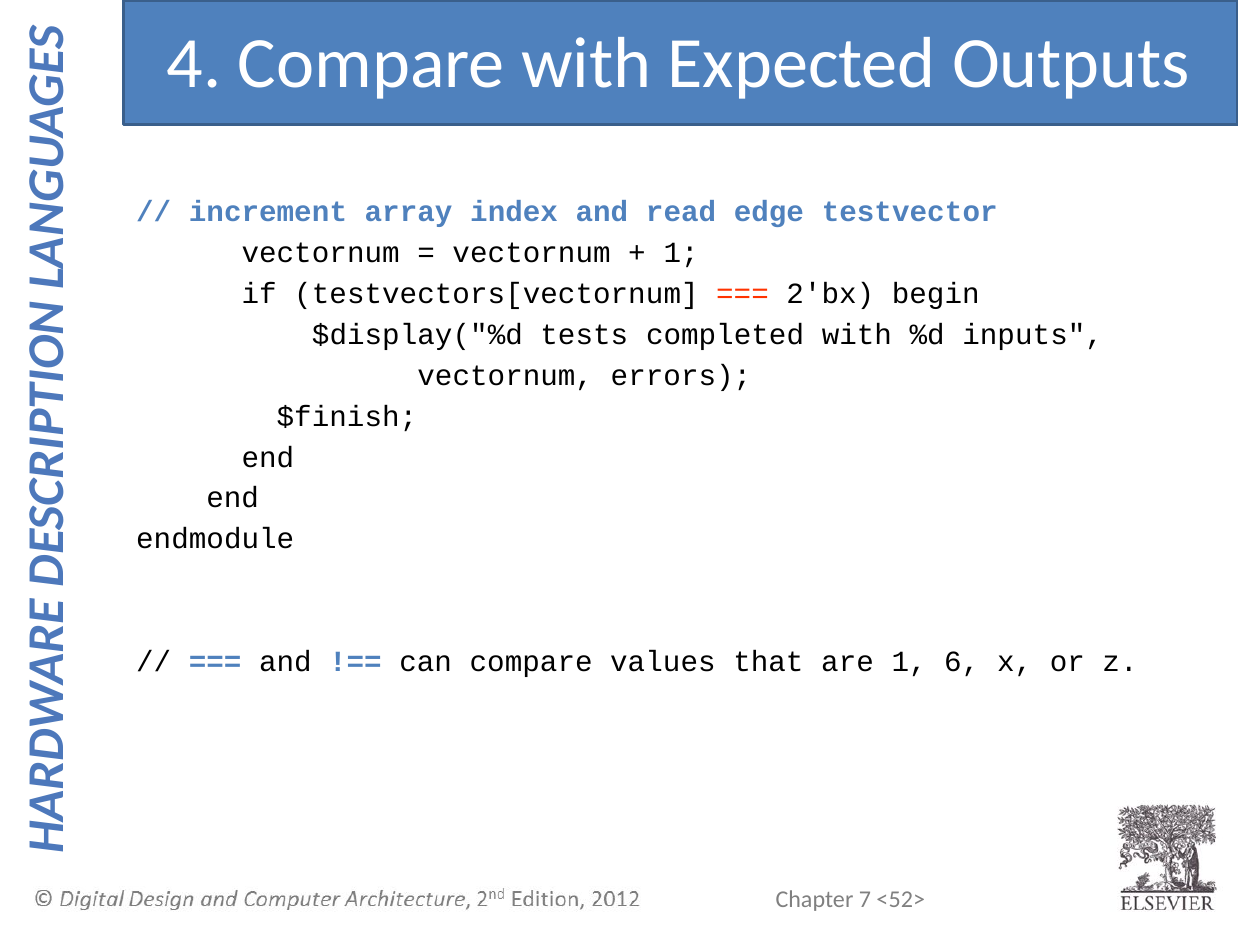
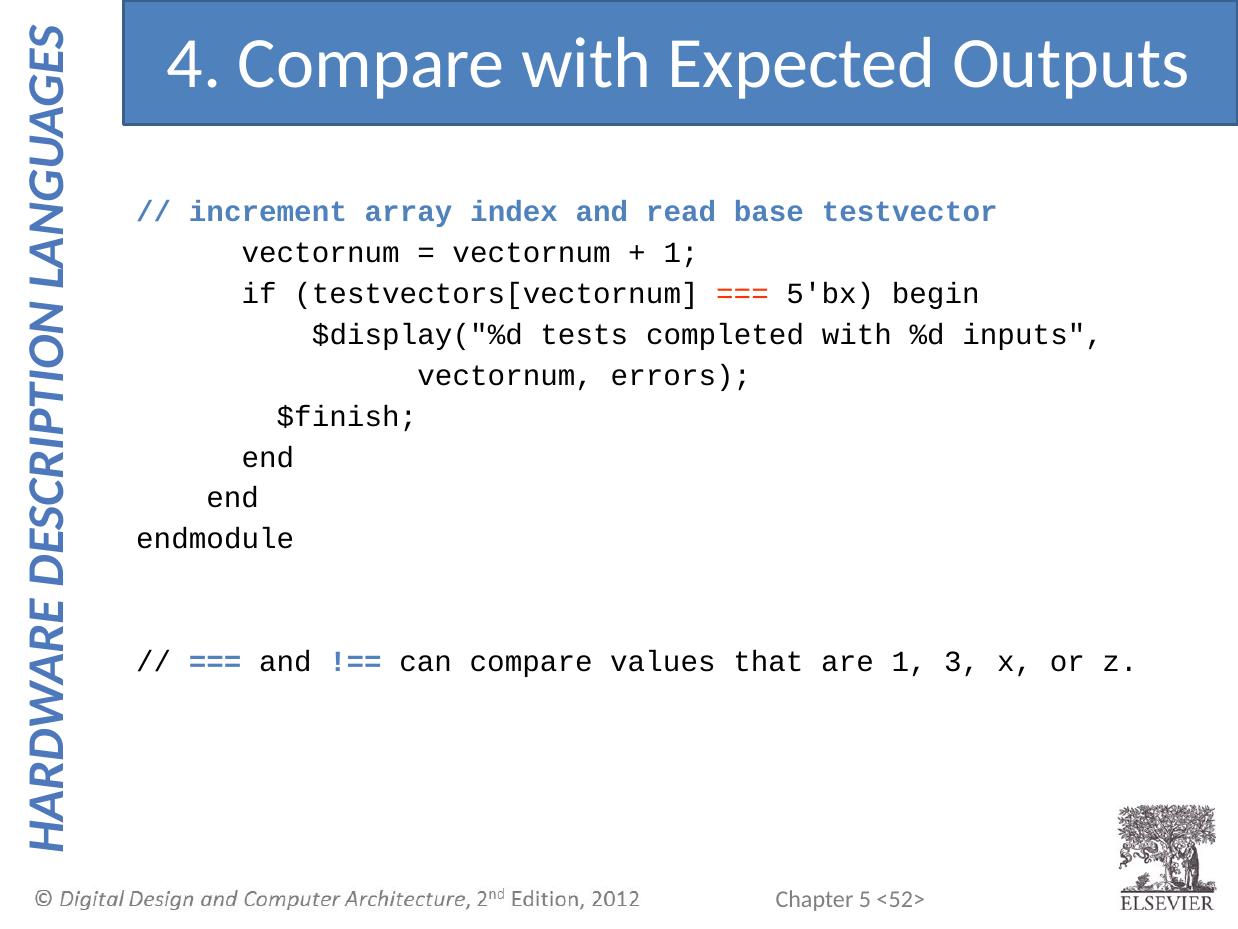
edge: edge -> base (769, 211)
2'bx: 2'bx -> 5'bx (830, 293)
6: 6 -> 3 (962, 662)
7: 7 -> 5 (865, 899)
